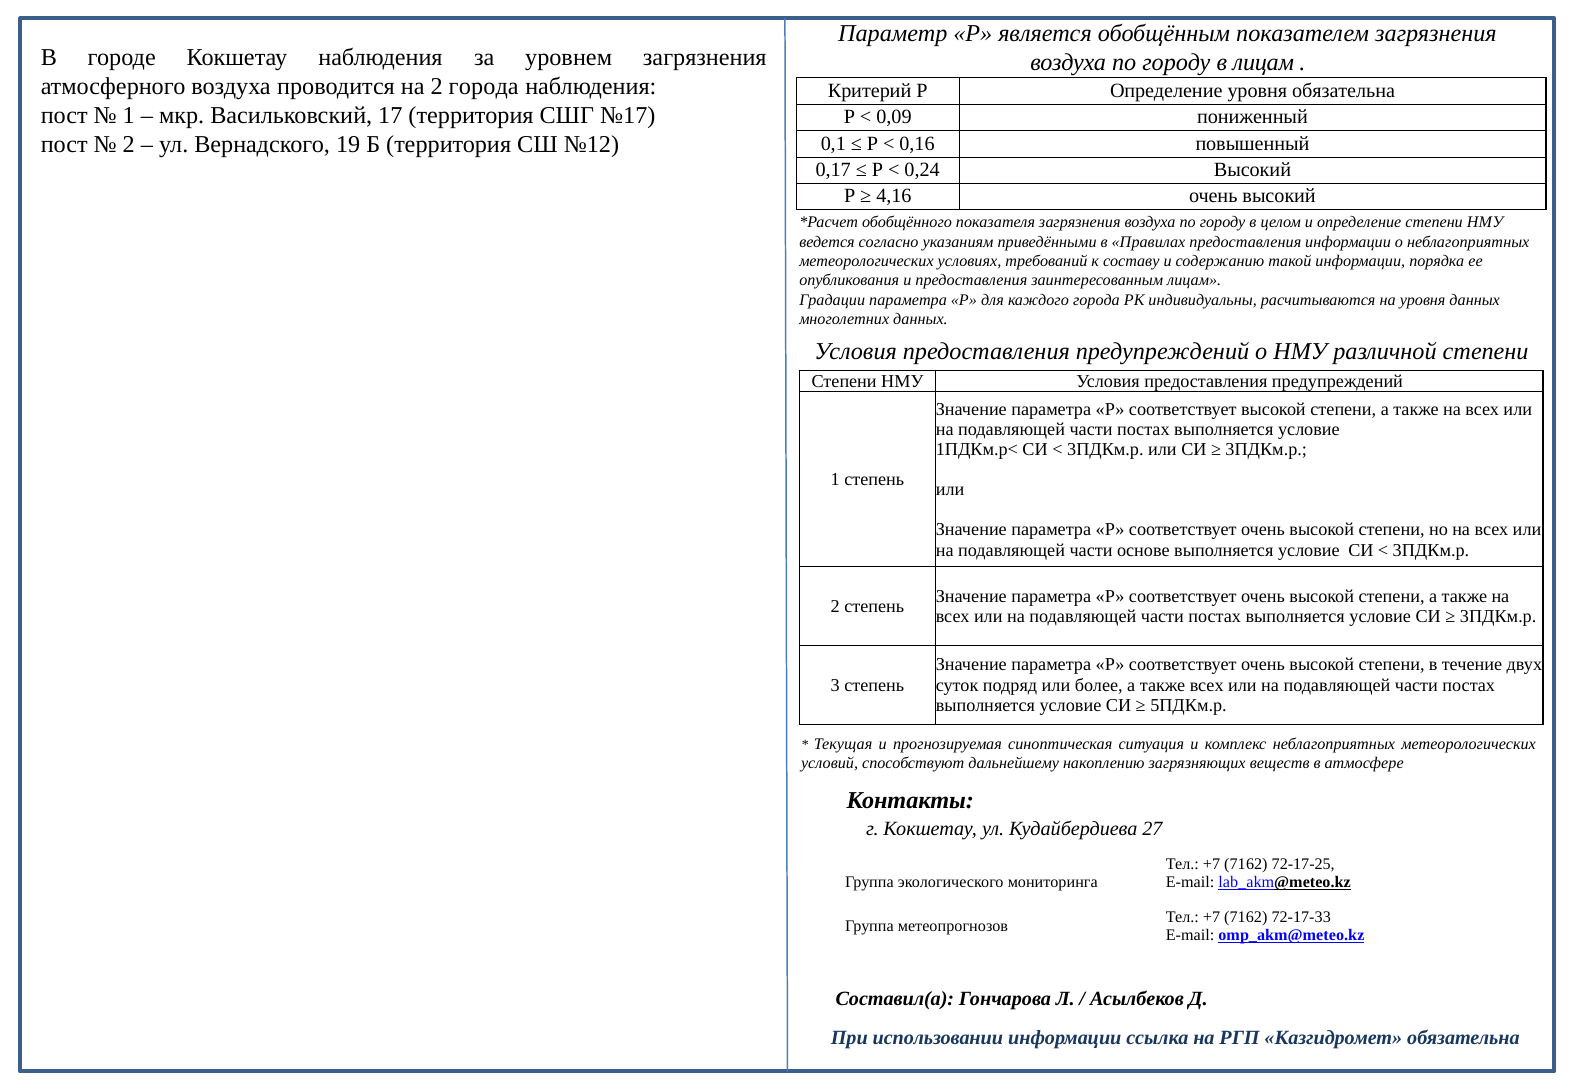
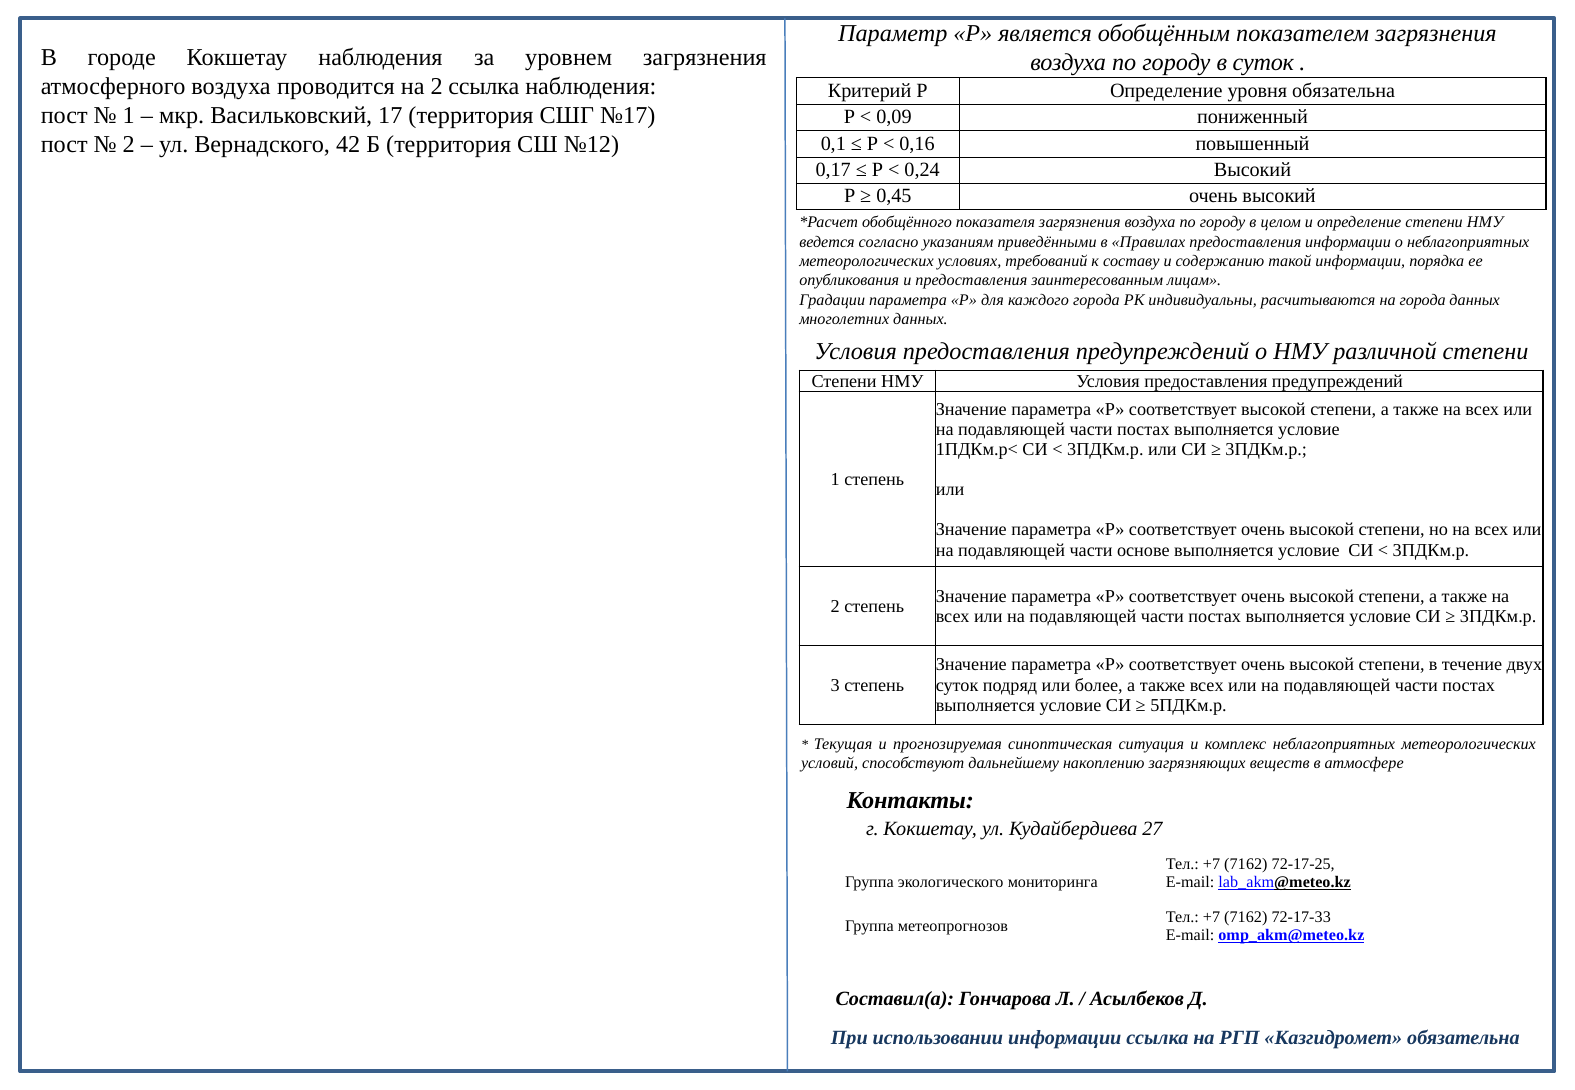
в лицам: лицам -> суток (1263, 63)
2 города: города -> ссылка (484, 86)
19: 19 -> 42 (348, 145)
4,16: 4,16 -> 0,45 (894, 196)
на уровня: уровня -> города (1423, 300)
